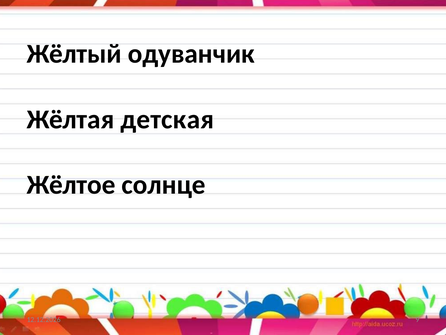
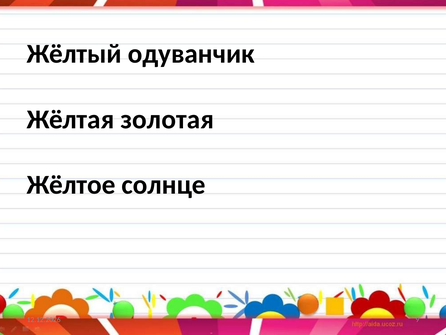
детская: детская -> золотая (167, 119)
